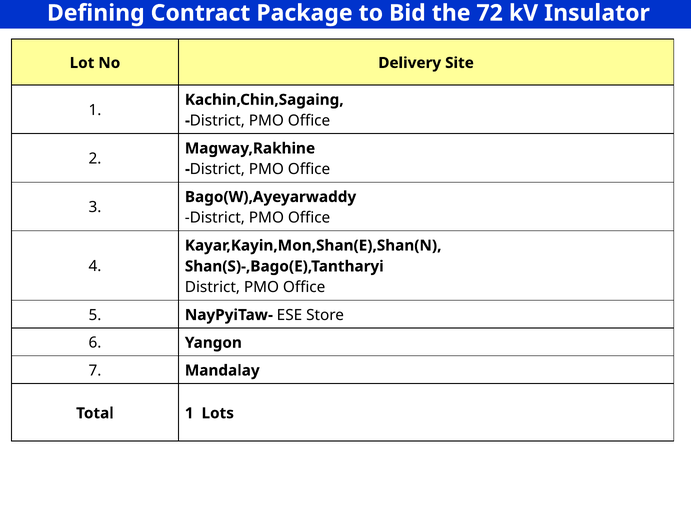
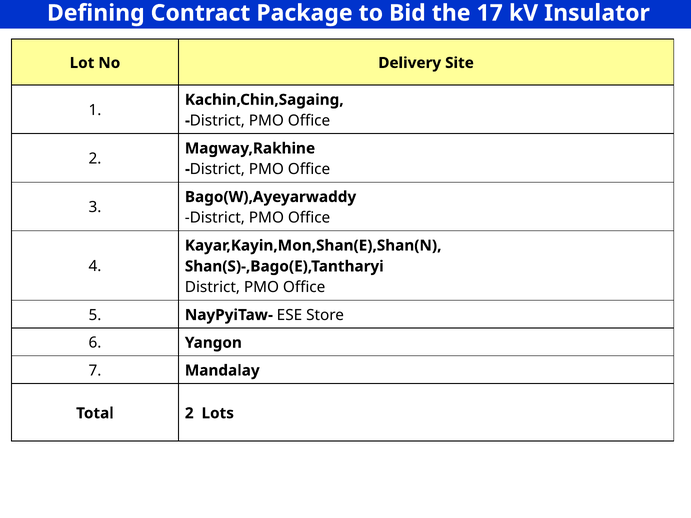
72: 72 -> 17 (490, 13)
Total 1: 1 -> 2 (189, 413)
